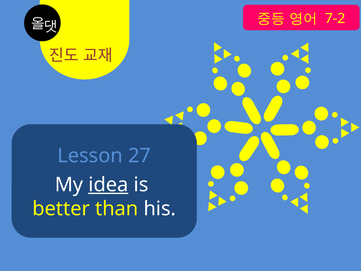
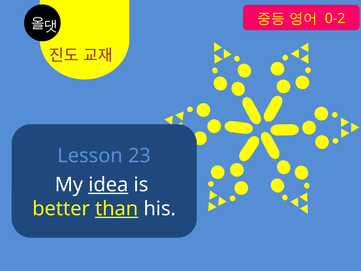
7-2: 7-2 -> 0-2 (335, 18)
27: 27 -> 23 (140, 156)
than underline: none -> present (117, 209)
